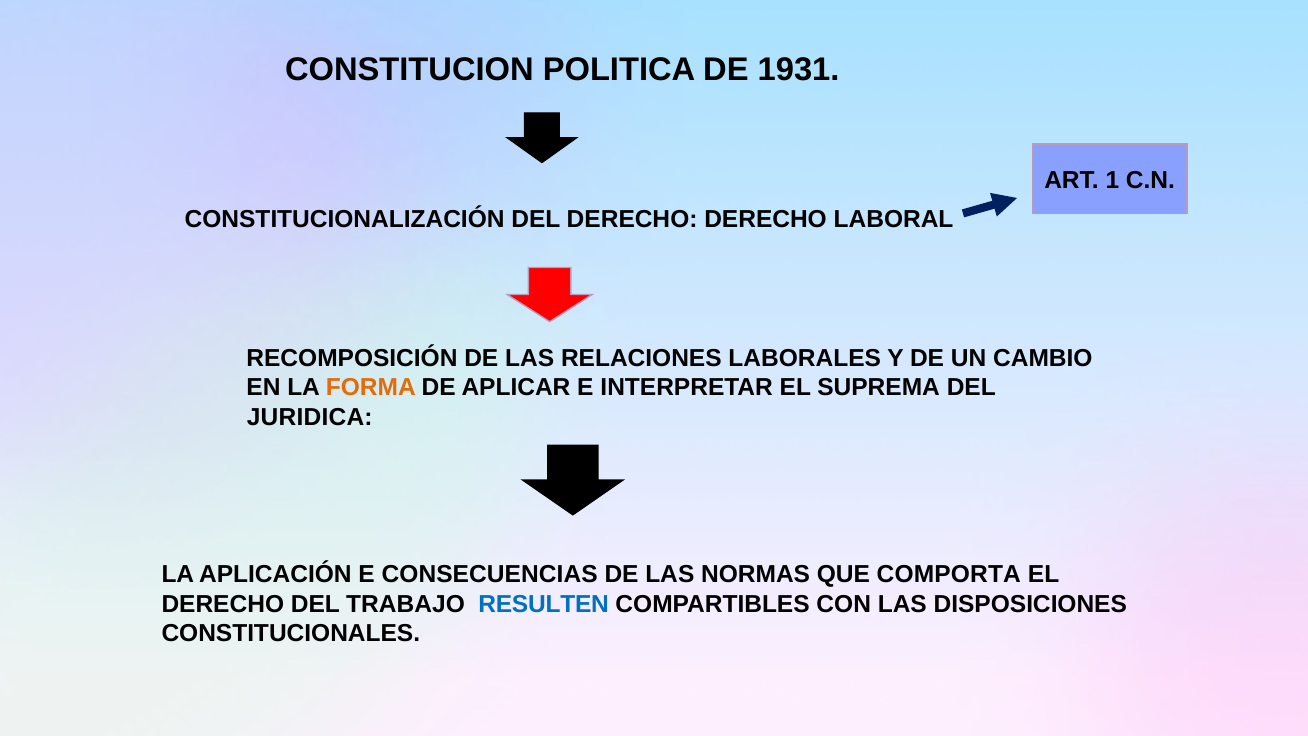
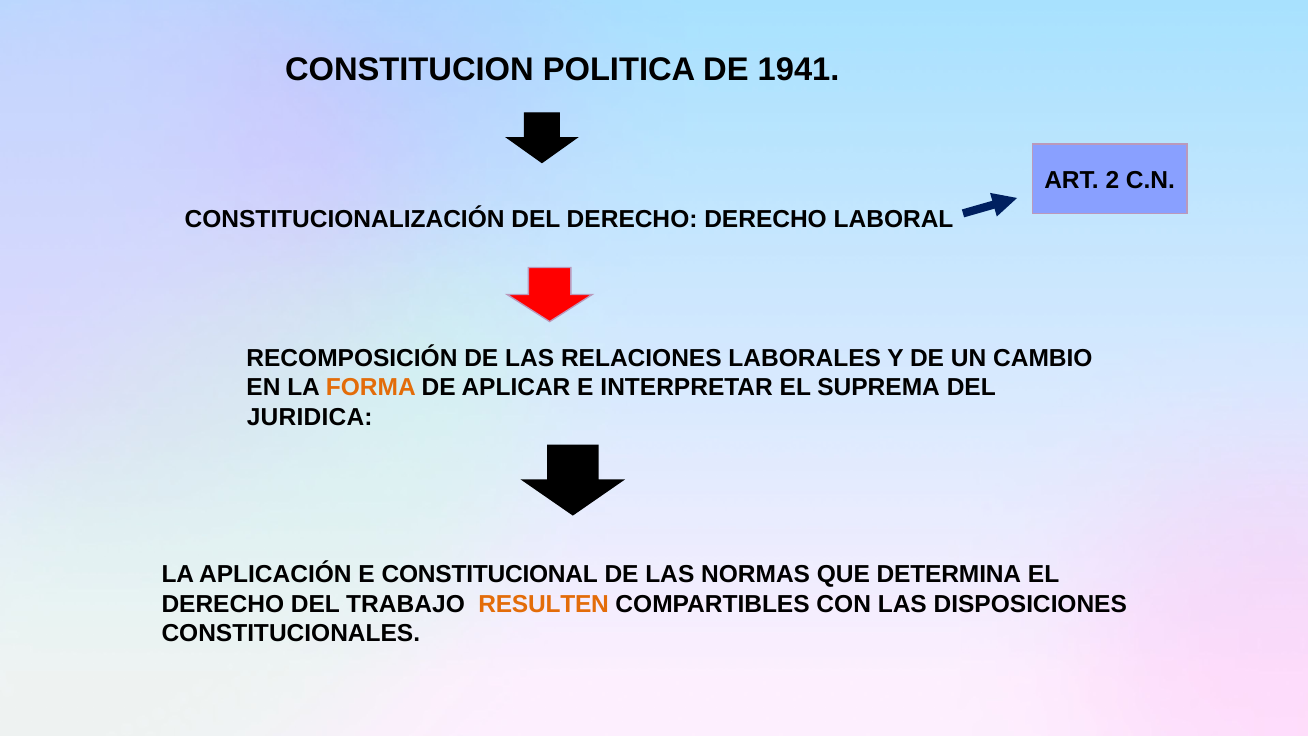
1931: 1931 -> 1941 (799, 70)
1: 1 -> 2 (1112, 180)
CONSECUENCIAS: CONSECUENCIAS -> CONSTITUCIONAL (490, 575)
COMPORTA: COMPORTA -> DETERMINA (949, 575)
RESULTEN colour: blue -> orange (544, 604)
